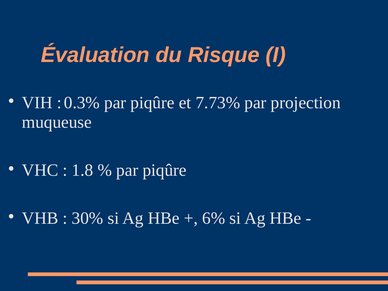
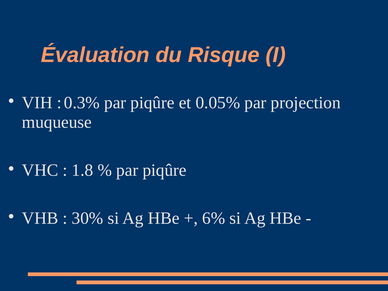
7.73%: 7.73% -> 0.05% (218, 103)
